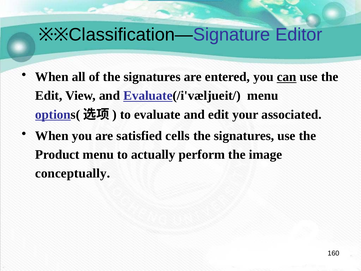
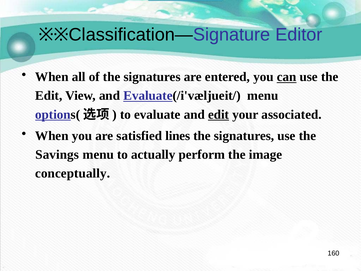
edit underline: none -> present (219, 114)
cells: cells -> lines (178, 136)
Product: Product -> Savings (57, 154)
